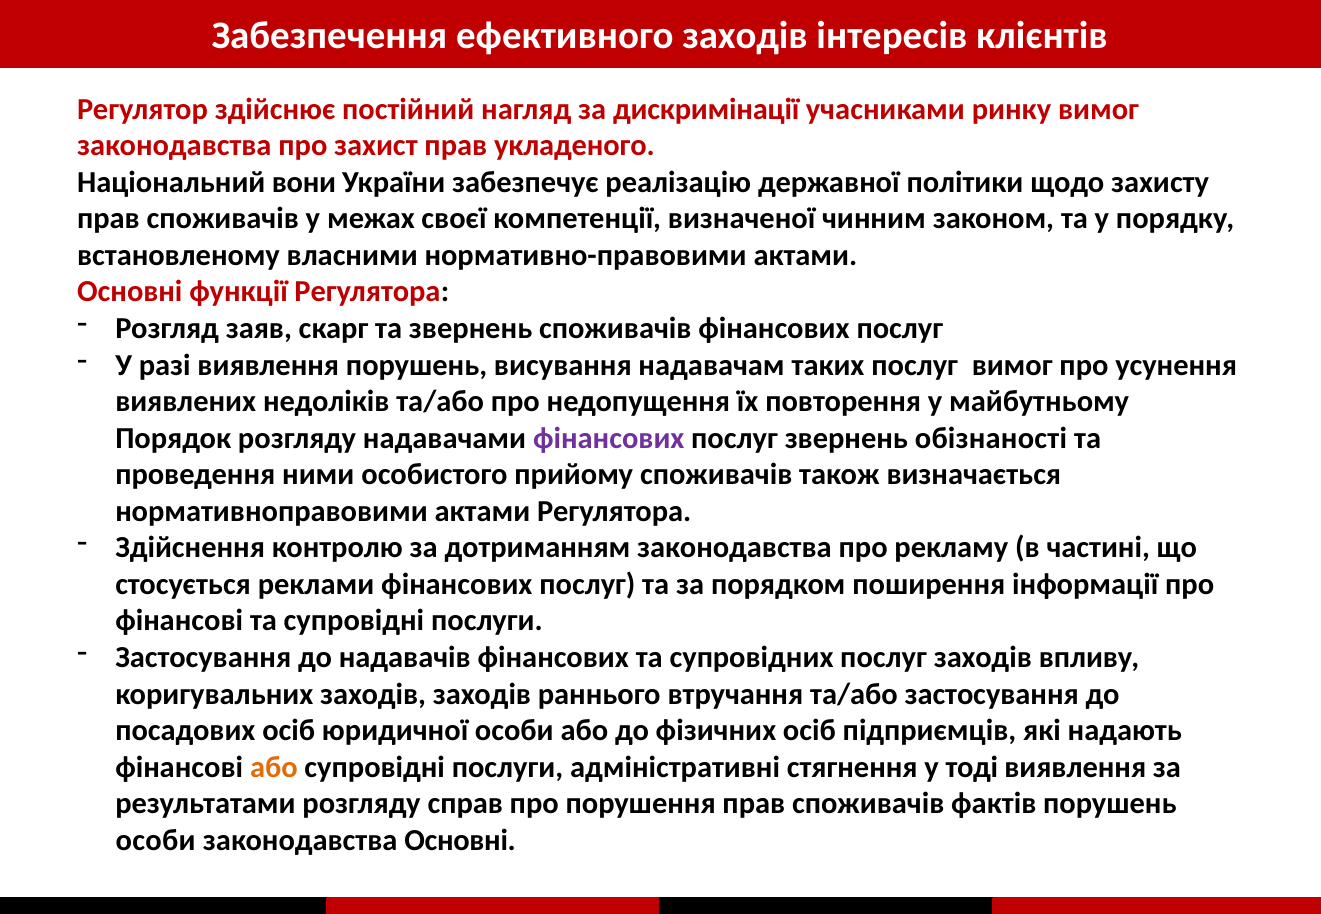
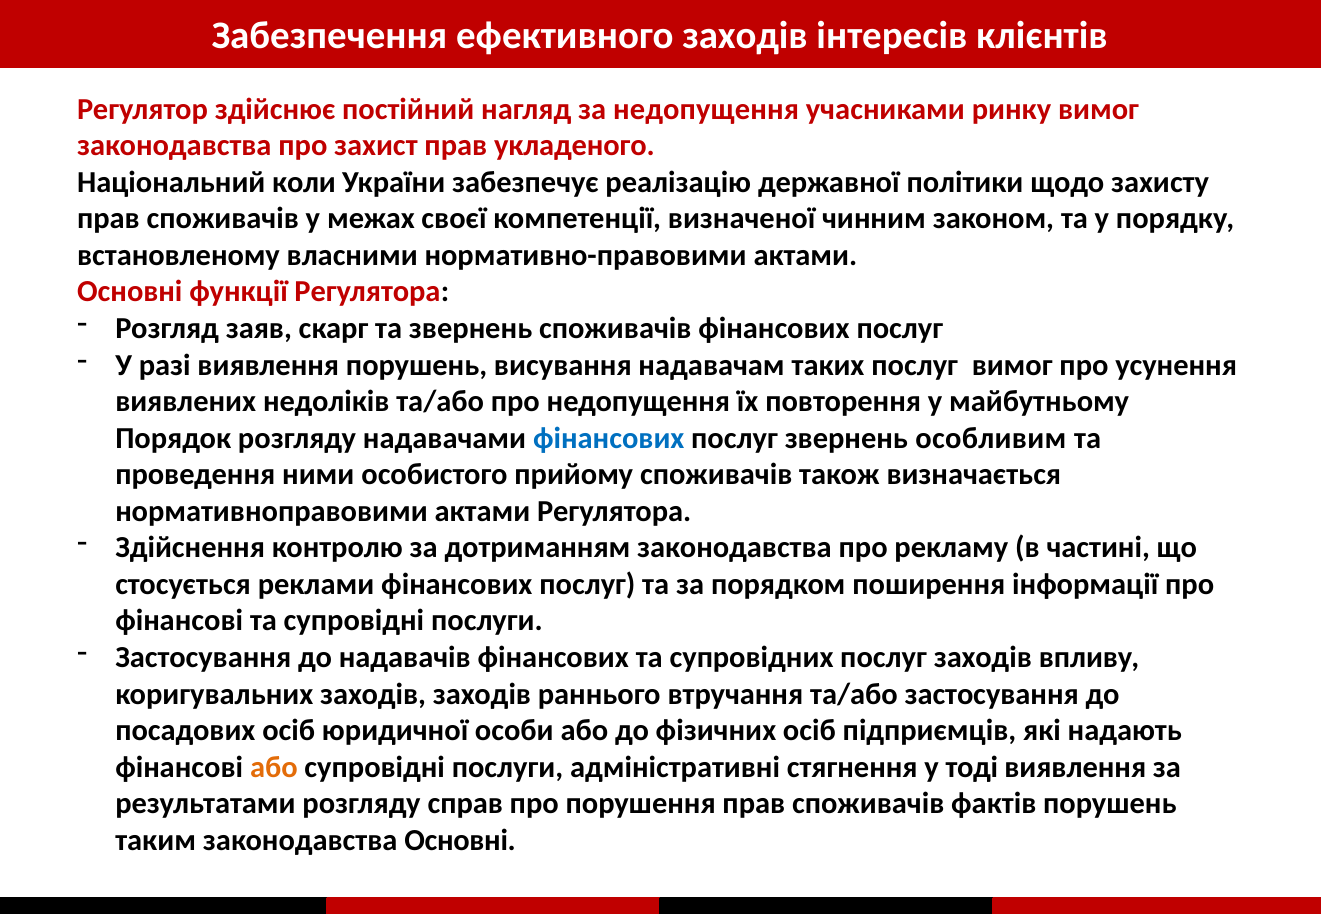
за дискримінації: дискримінації -> недопущення (706, 109)
вони: вони -> коли (304, 182)
фінансових colour: purple -> blue (609, 438)
обізнаності: обізнаності -> особливим (991, 438)
особи: особи -> таким (156, 841)
